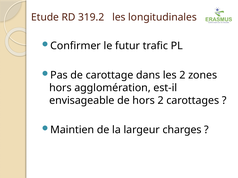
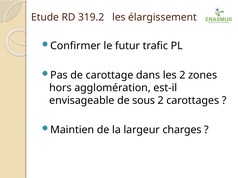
longitudinales: longitudinales -> élargissement (162, 17)
de hors: hors -> sous (144, 101)
